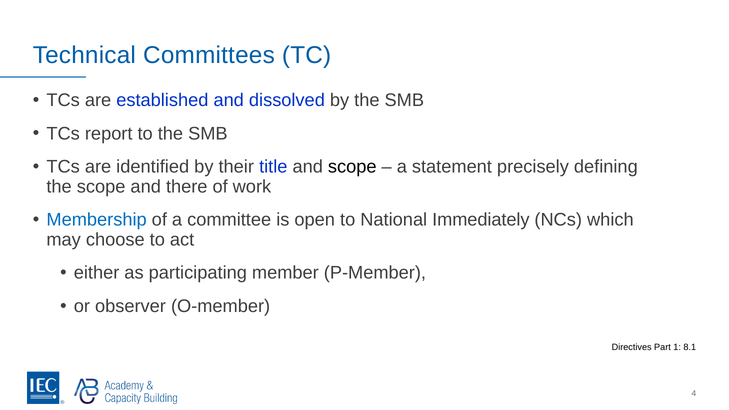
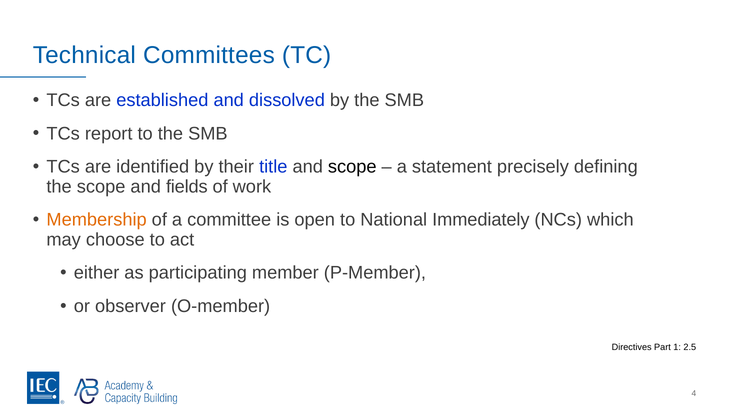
there: there -> fields (187, 187)
Membership colour: blue -> orange (97, 220)
8.1: 8.1 -> 2.5 (690, 347)
